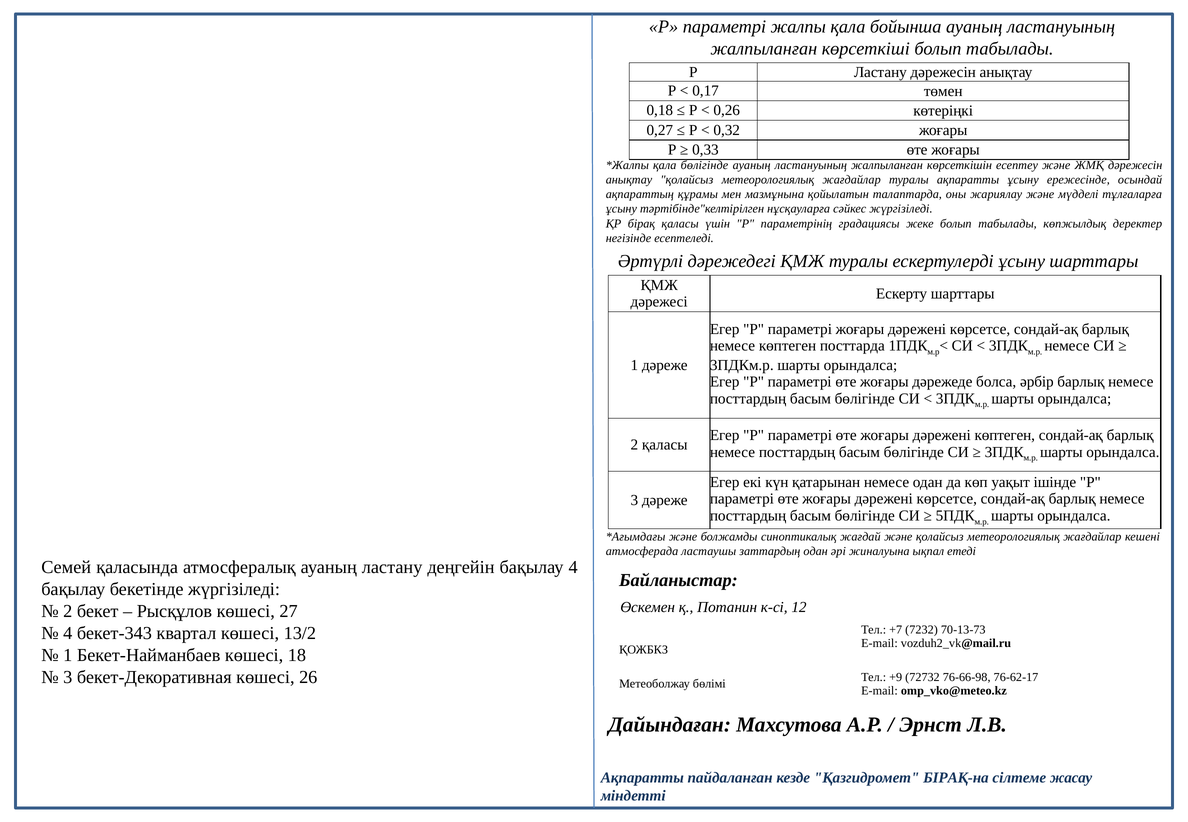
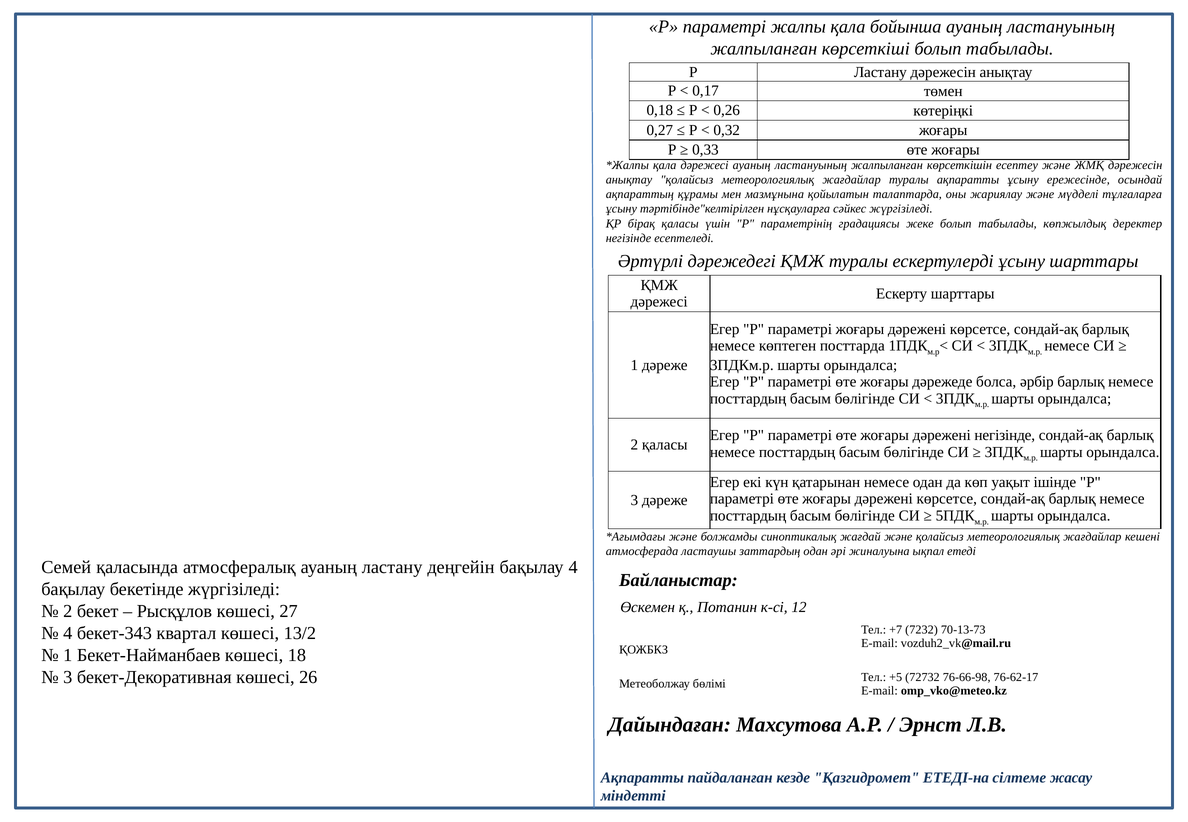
қала бөлігінде: бөлігінде -> дәрежесі (705, 165)
дәрежені көптеген: көптеген -> негізінде (1005, 435)
+9: +9 -> +5 (896, 677)
БІРАҚ-на: БІРАҚ-на -> ЕТЕДІ-на (956, 778)
